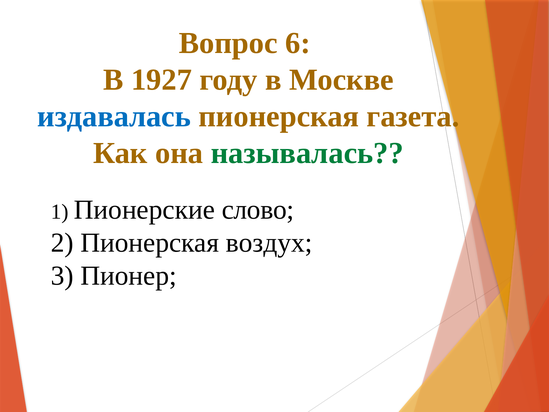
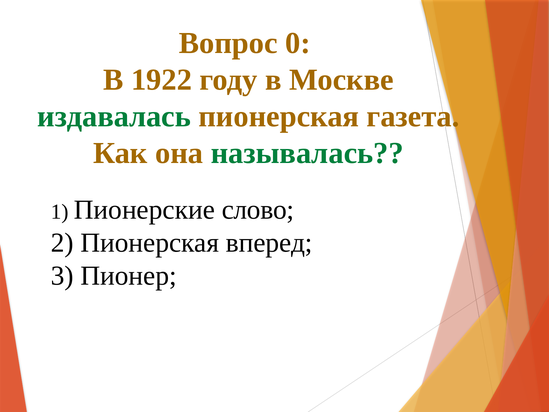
6: 6 -> 0 (298, 43)
1927: 1927 -> 1922 (161, 80)
издавалась colour: blue -> green (114, 116)
воздух: воздух -> вперед (269, 243)
